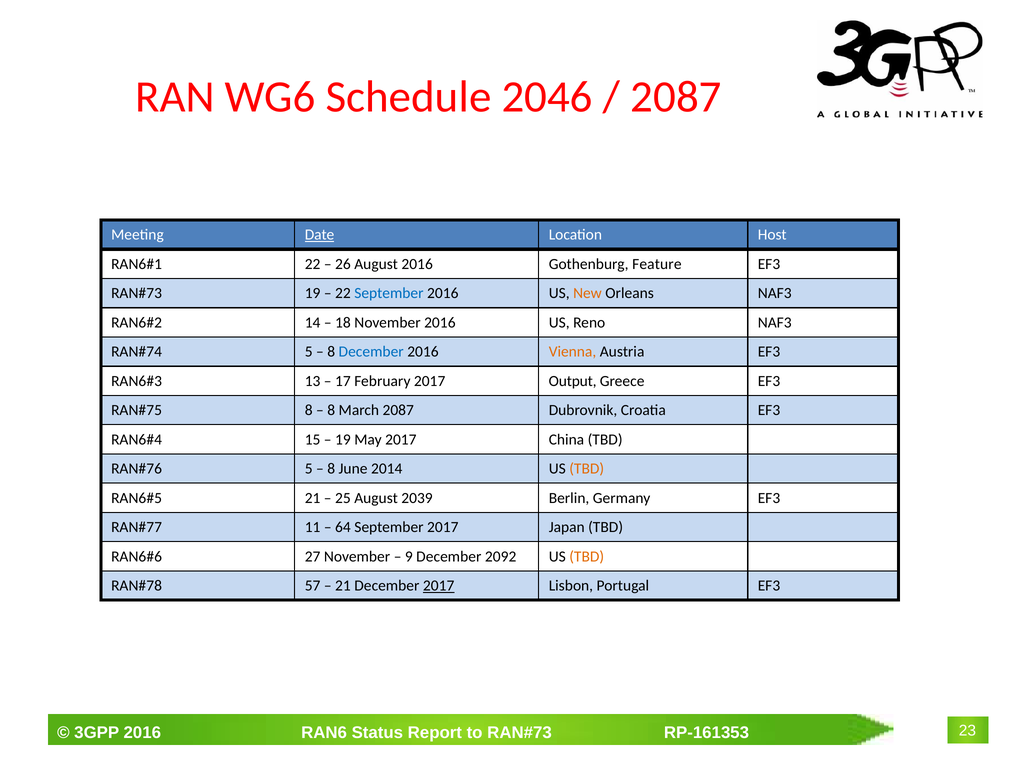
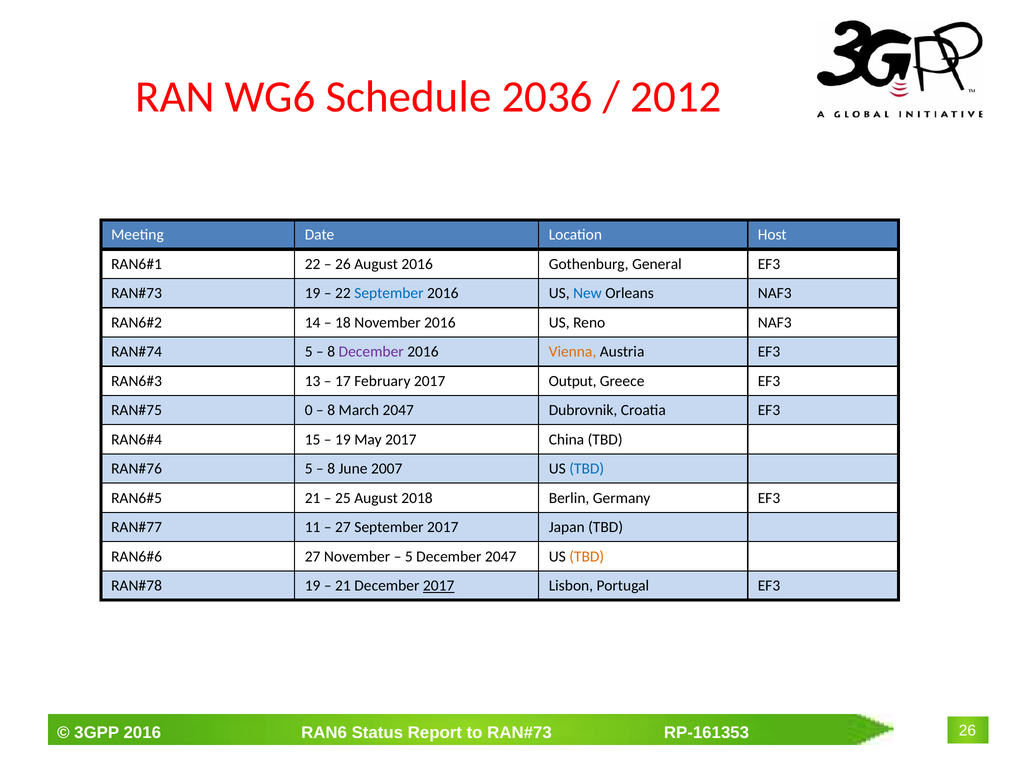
2046: 2046 -> 2036 (547, 97)
2087: 2087 -> 2012 (676, 97)
Date underline: present -> none (320, 235)
Feature: Feature -> General (657, 264)
New colour: orange -> blue (587, 293)
December colour: blue -> purple (371, 352)
8: 8 -> 0 (309, 410)
March 2087: 2087 -> 2047 (398, 410)
2014: 2014 -> 2007 (387, 469)
TBD colour: orange -> blue (587, 469)
2039: 2039 -> 2018 (417, 498)
64: 64 -> 27 (343, 527)
9: 9 -> 5 (409, 556)
December 2092: 2092 -> 2047 (501, 556)
57: 57 -> 19 (313, 586)
23: 23 -> 26 (967, 731)
